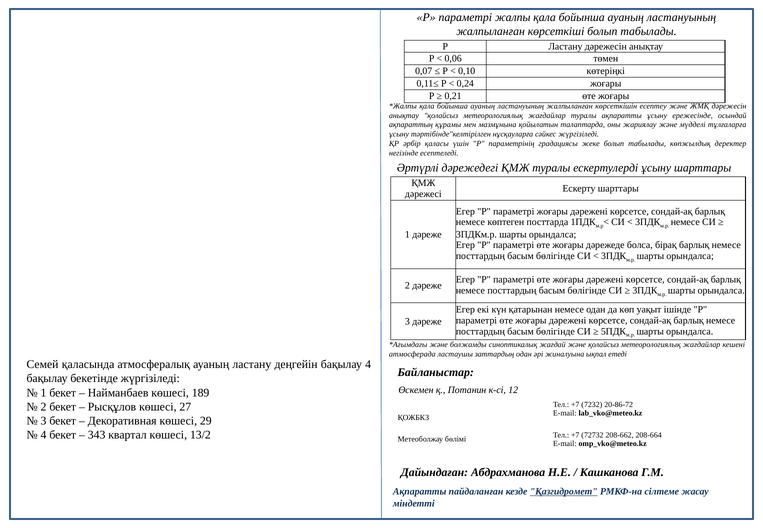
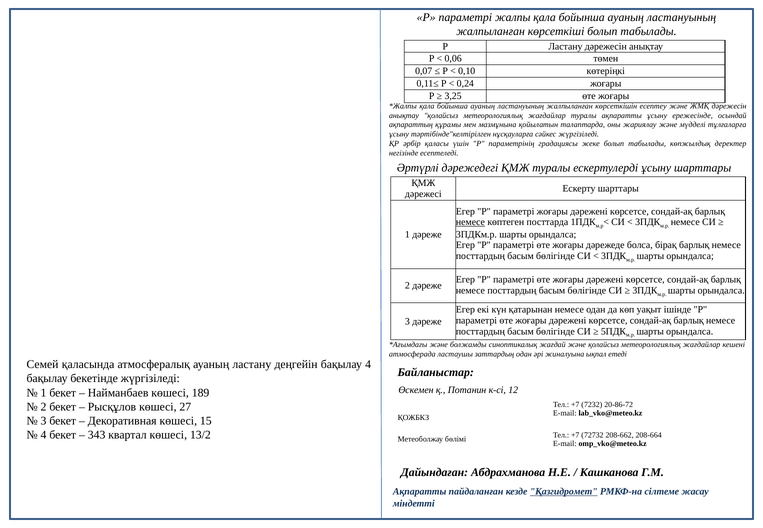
0,21: 0,21 -> 3,25 (453, 96)
немесе underline: none -> present (470, 222)
29: 29 -> 15 (206, 421)
